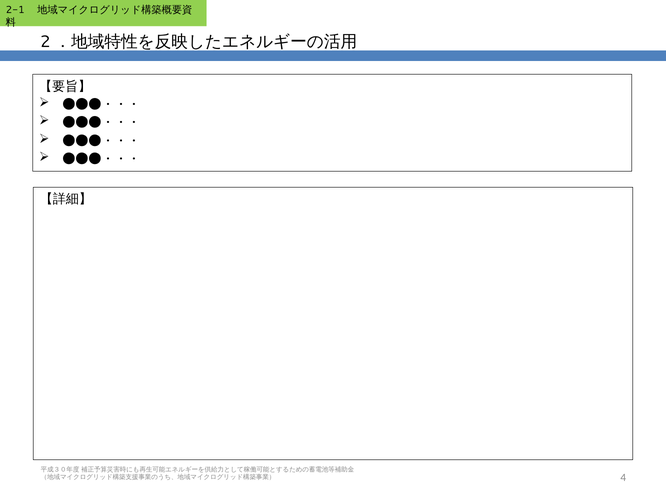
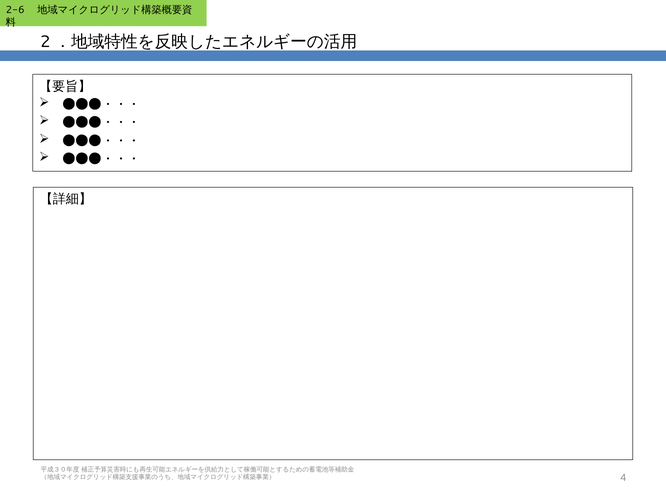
2-1: 2-1 -> 2-6 (15, 10)
